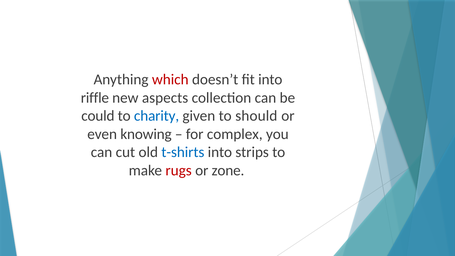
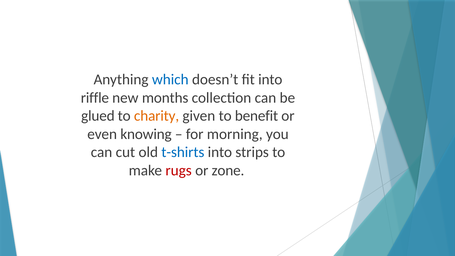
which colour: red -> blue (170, 79)
aspects: aspects -> months (165, 98)
could: could -> glued (98, 116)
charity colour: blue -> orange (157, 116)
should: should -> benefit (257, 116)
complex: complex -> morning (235, 134)
